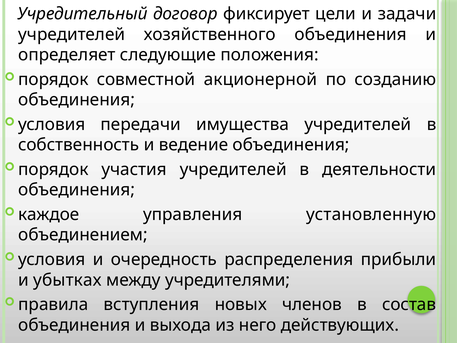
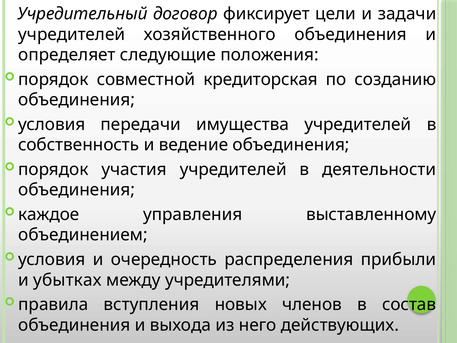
акционерной: акционерной -> кредиторская (261, 79)
установленную: установленную -> выставленному (371, 214)
